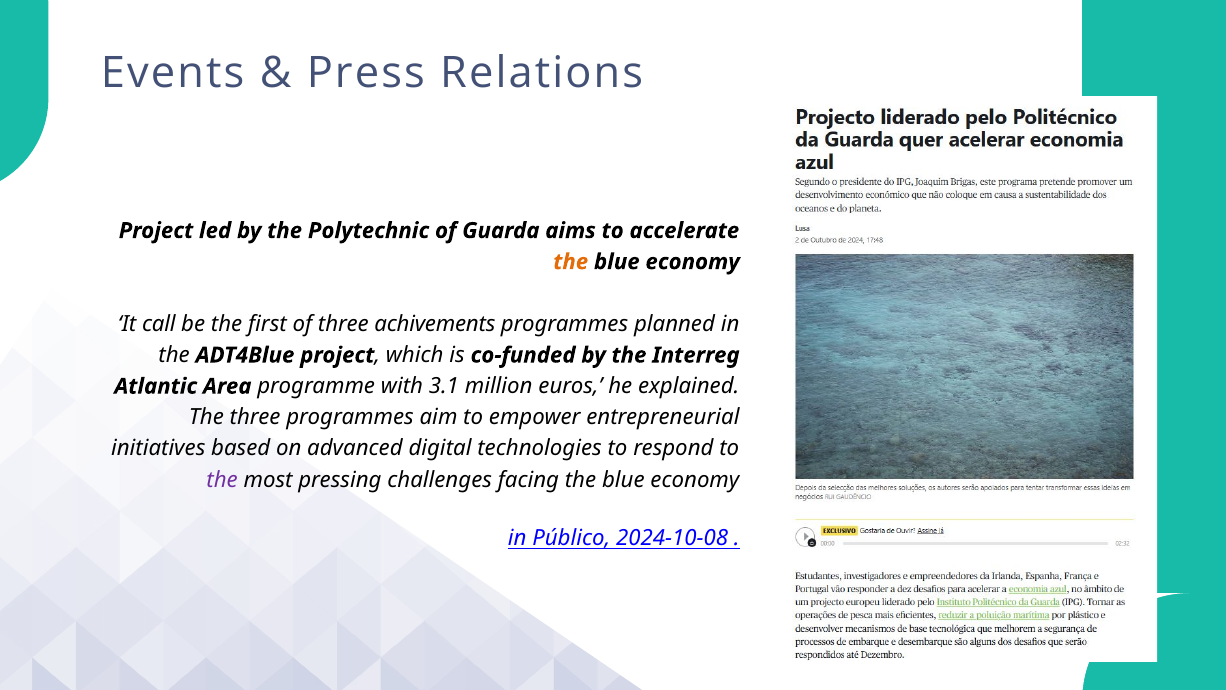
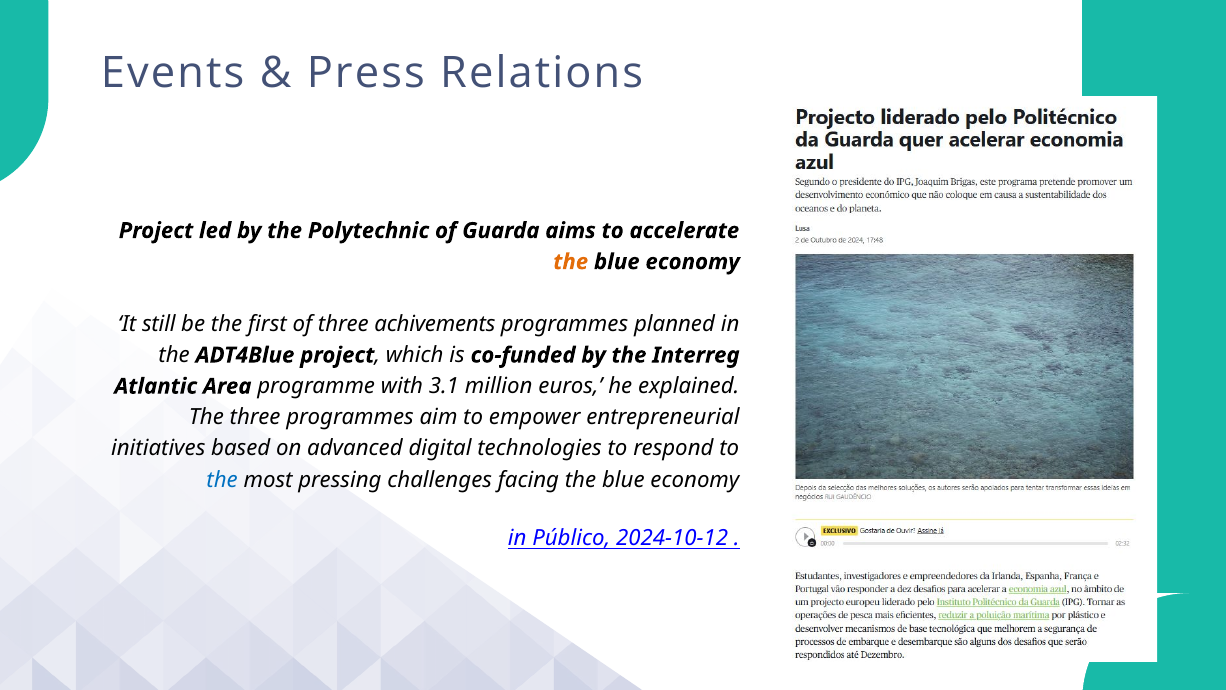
call: call -> still (159, 324)
the colour: purple -> blue (222, 479)
2024-10-08: 2024-10-08 -> 2024-10-12 (672, 538)
